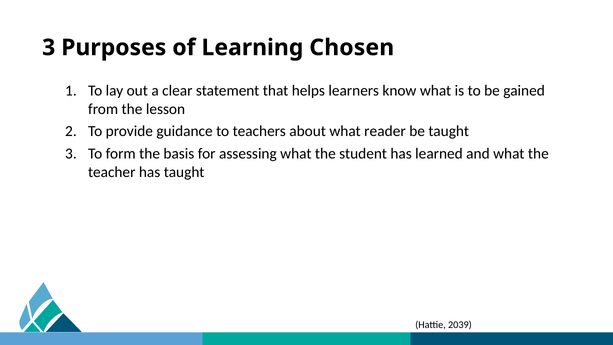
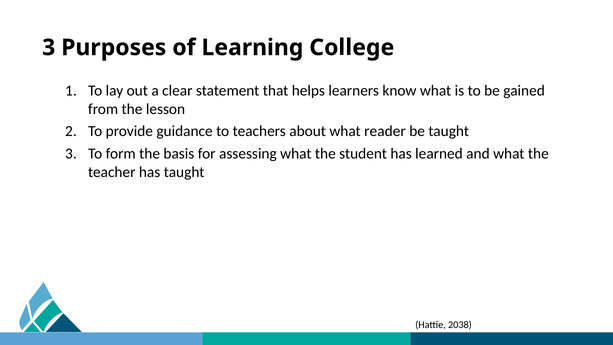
Chosen: Chosen -> College (352, 48)
2039: 2039 -> 2038 (460, 325)
